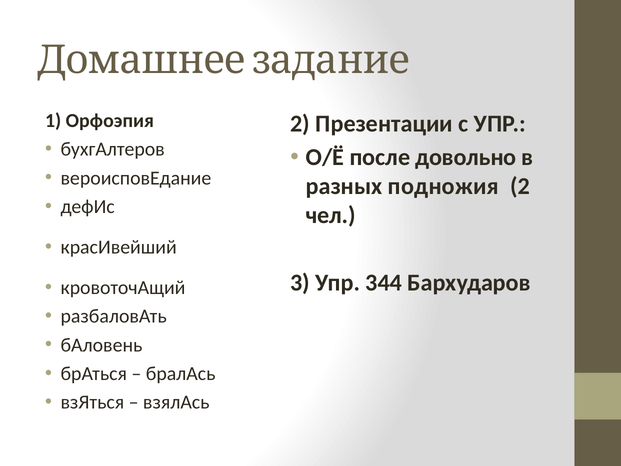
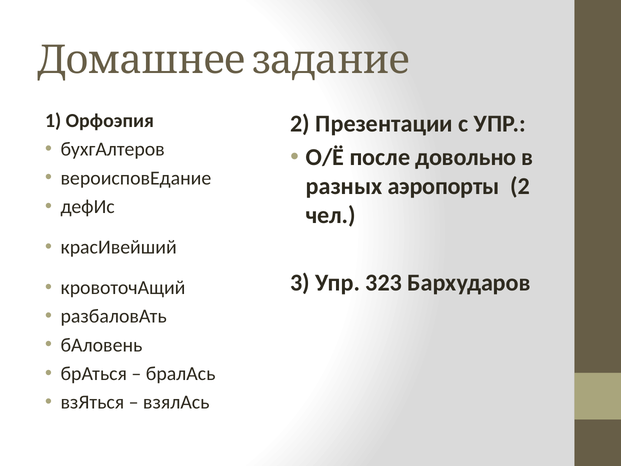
подножия: подножия -> аэропорты (444, 186)
344: 344 -> 323 (384, 283)
